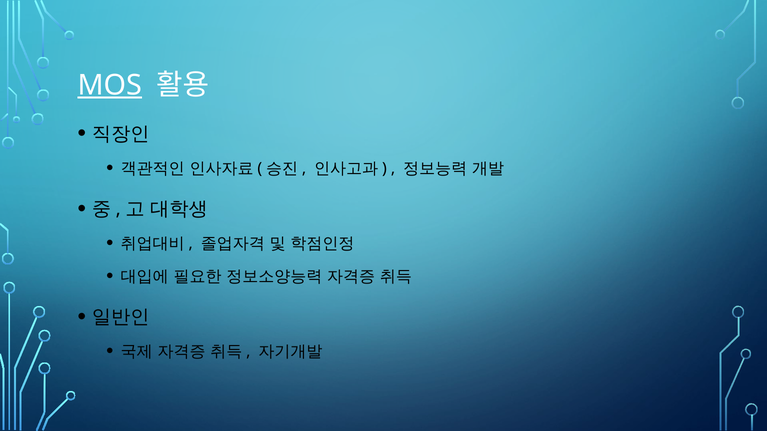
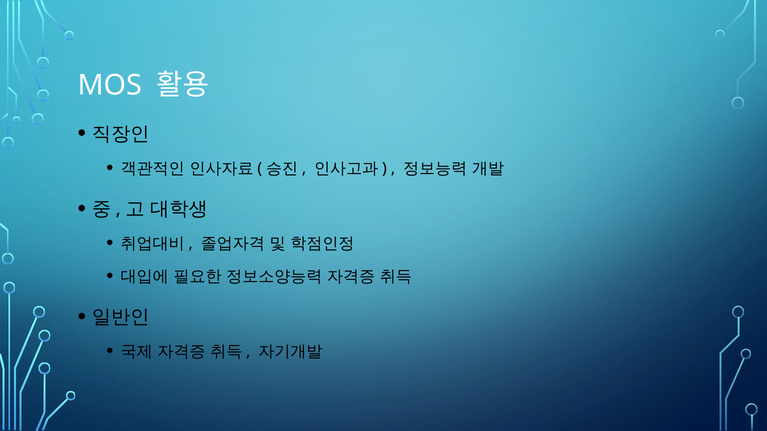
MOS underline: present -> none (110, 85)
